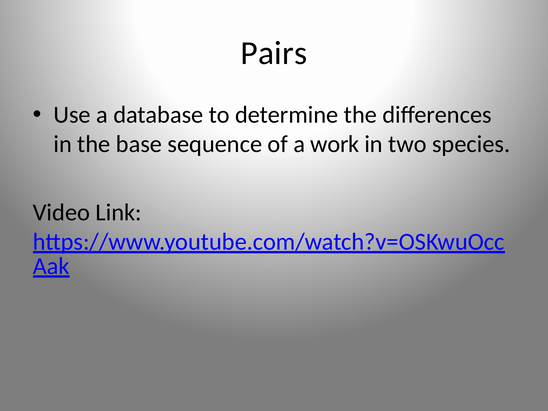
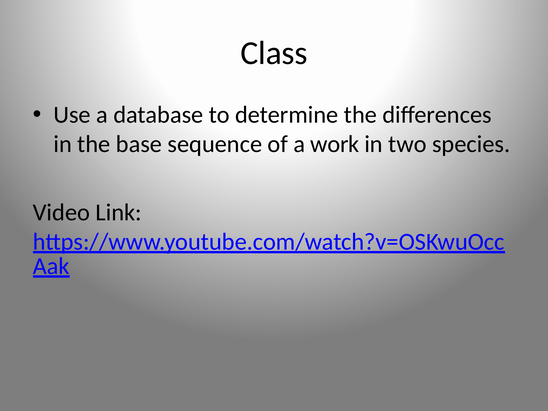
Pairs: Pairs -> Class (274, 53)
